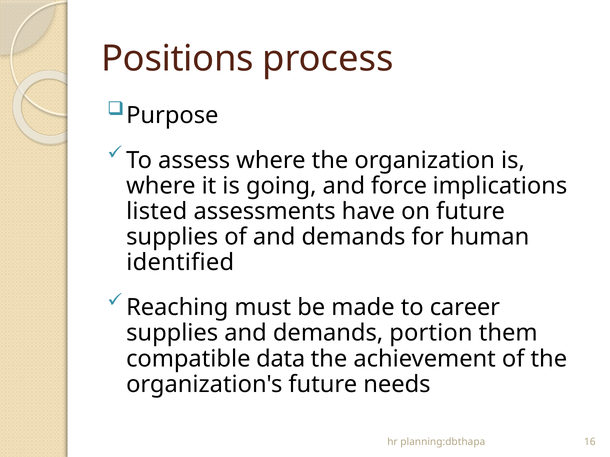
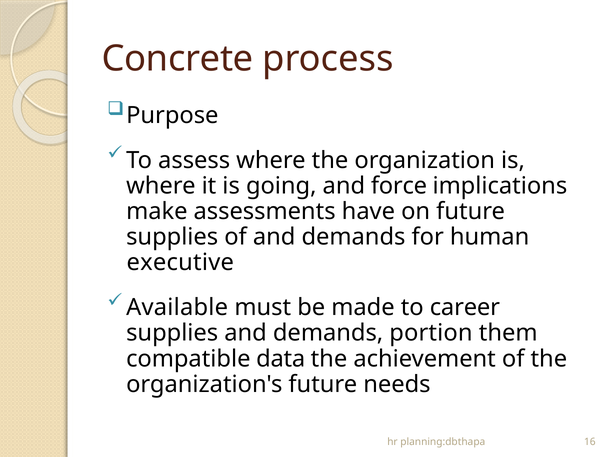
Positions: Positions -> Concrete (177, 59)
listed: listed -> make (157, 212)
identified: identified -> executive (180, 263)
Reaching: Reaching -> Available (177, 308)
